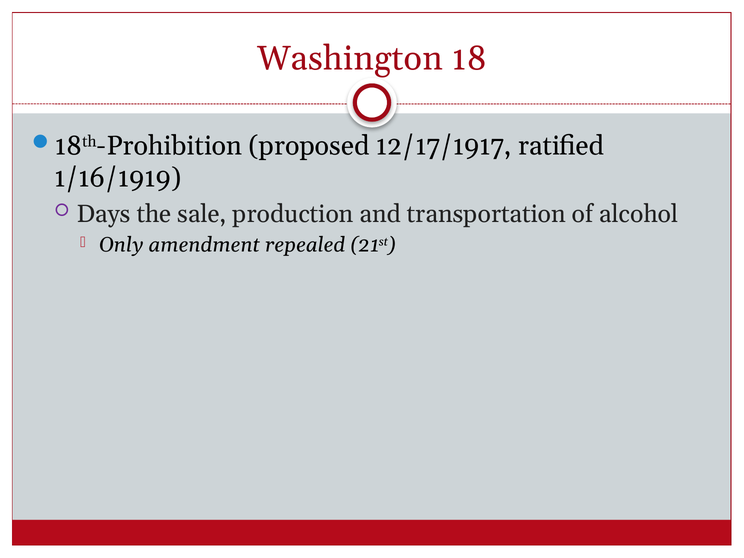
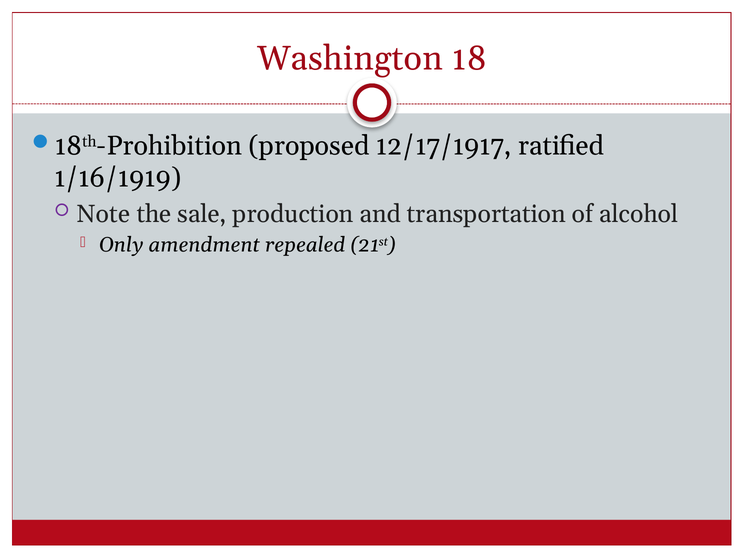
Days: Days -> Note (103, 214)
